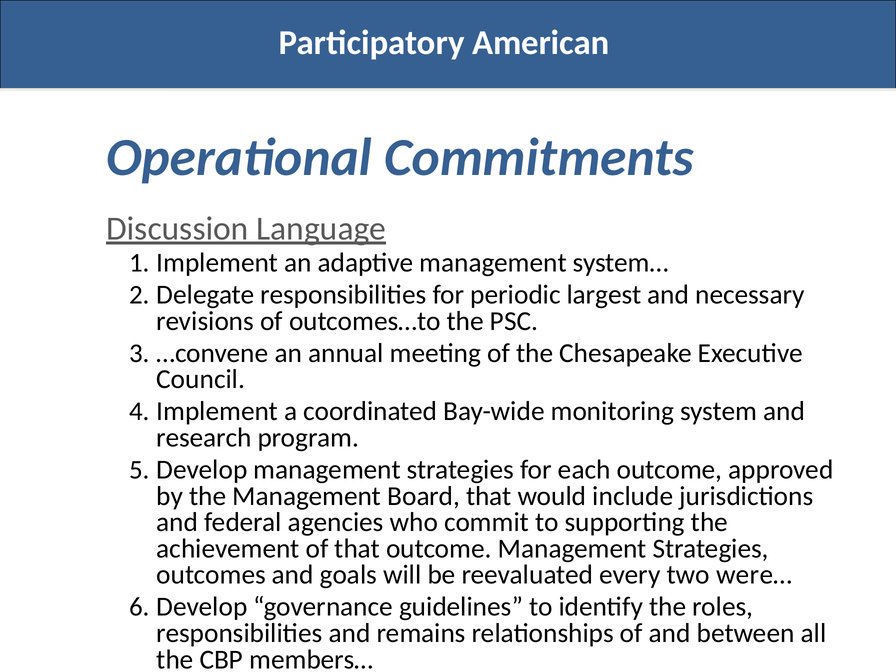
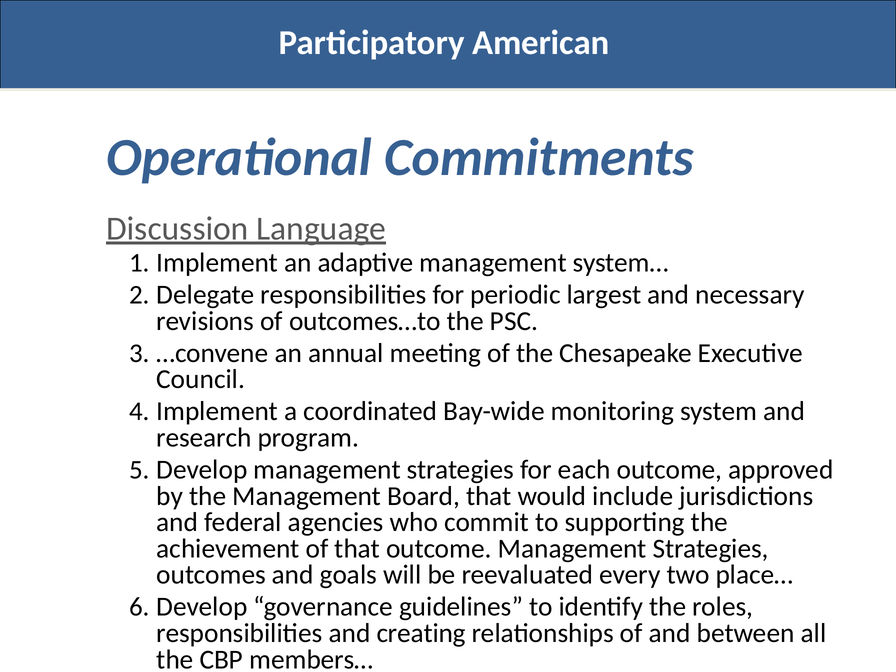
were…: were… -> place… (754, 575)
remains: remains -> creating (421, 633)
